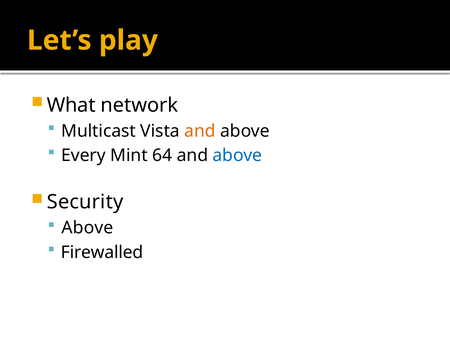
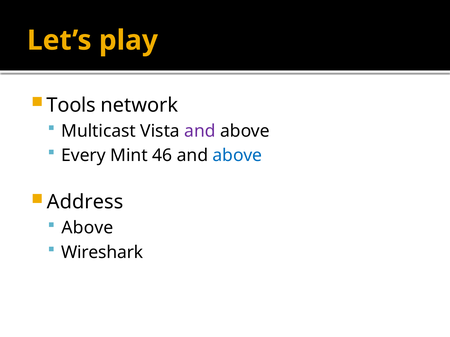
What: What -> Tools (71, 105)
and colour: orange -> purple (200, 131)
64: 64 -> 46 (162, 156)
Security: Security -> Address (85, 202)
Firewalled: Firewalled -> Wireshark (102, 253)
